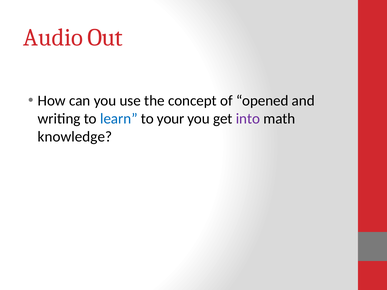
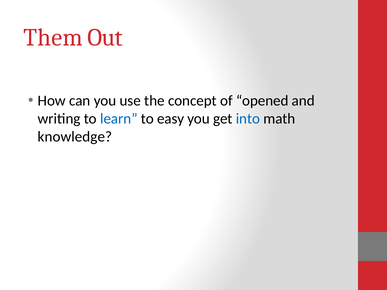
Audio: Audio -> Them (53, 38)
your: your -> easy (171, 119)
into colour: purple -> blue (248, 119)
